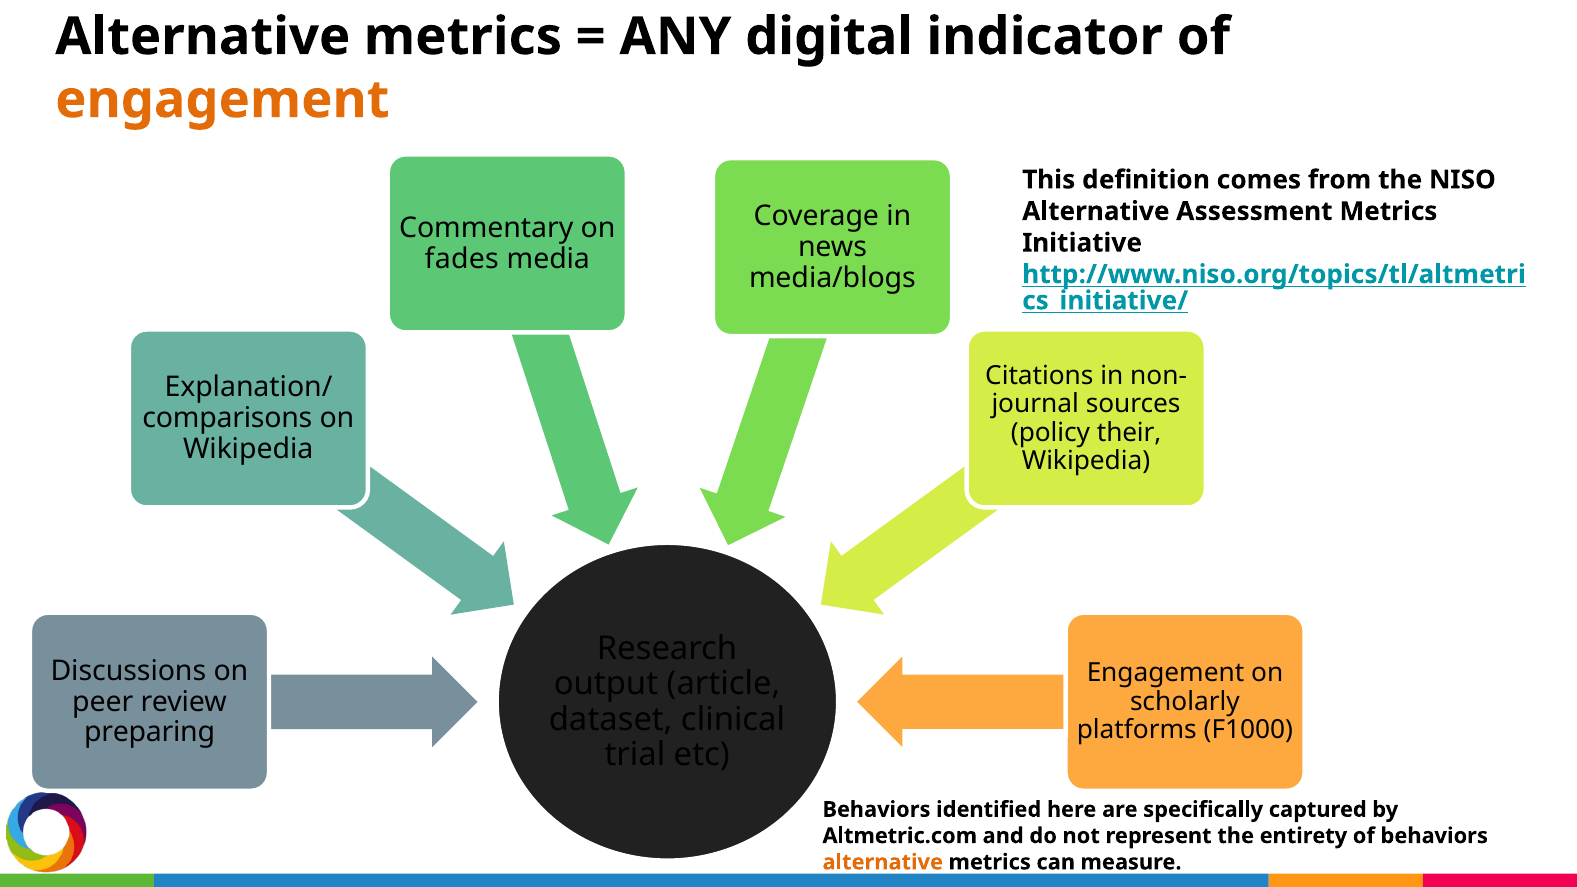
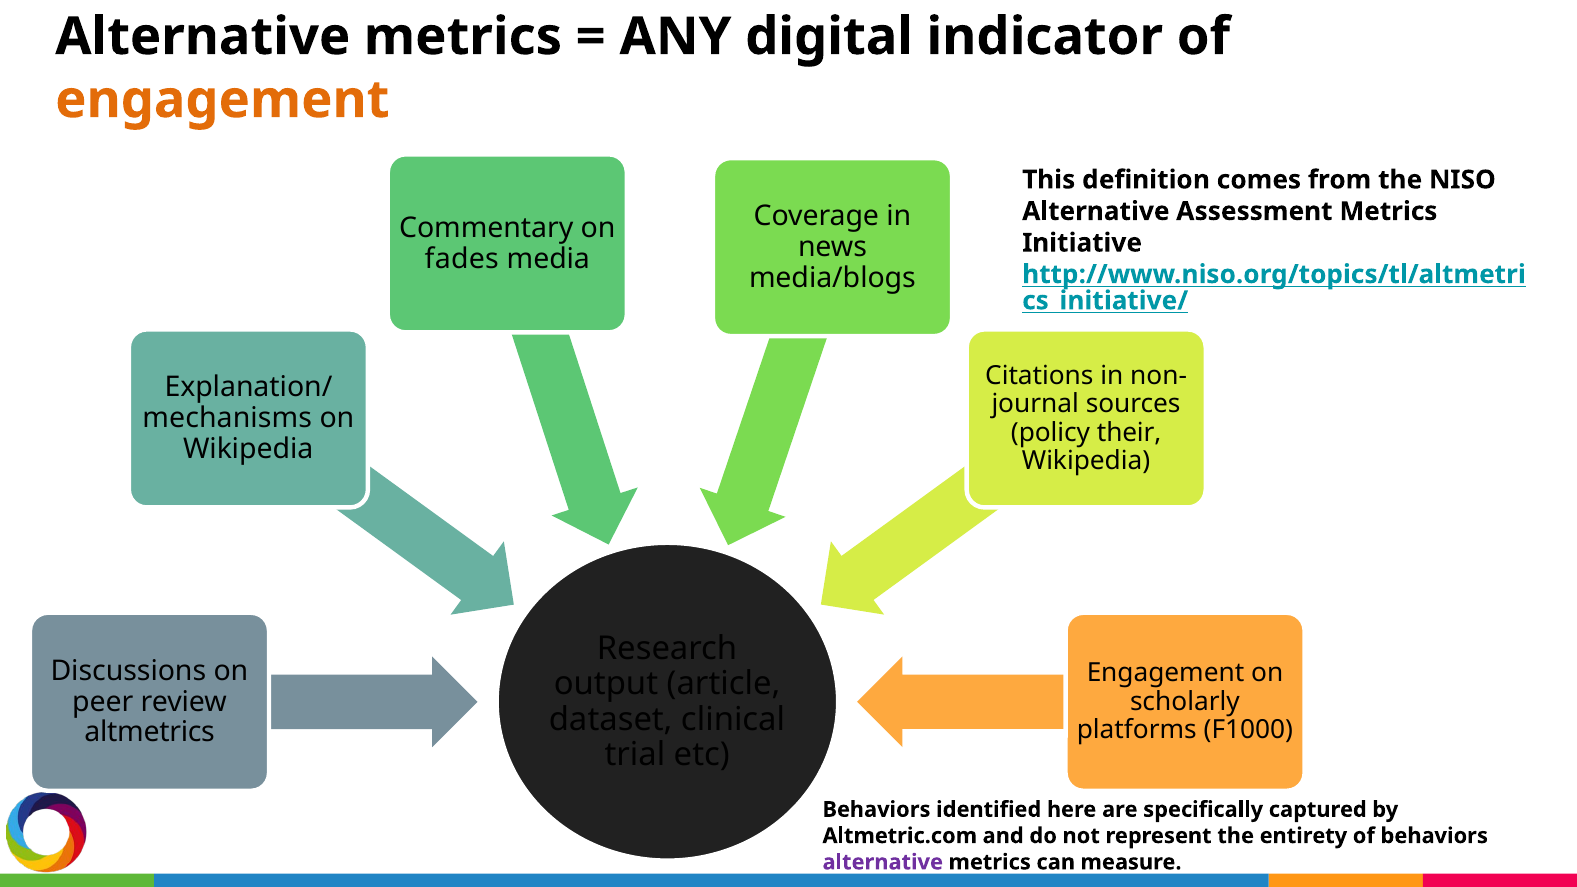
comparisons: comparisons -> mechanisms (227, 418)
preparing: preparing -> altmetrics (150, 732)
alternative colour: orange -> purple (883, 862)
